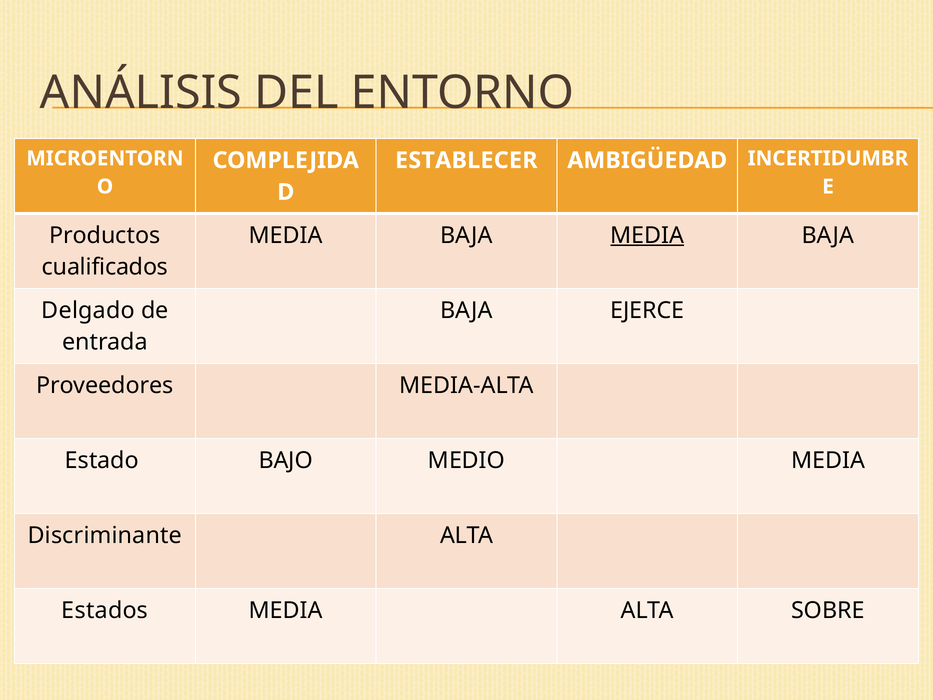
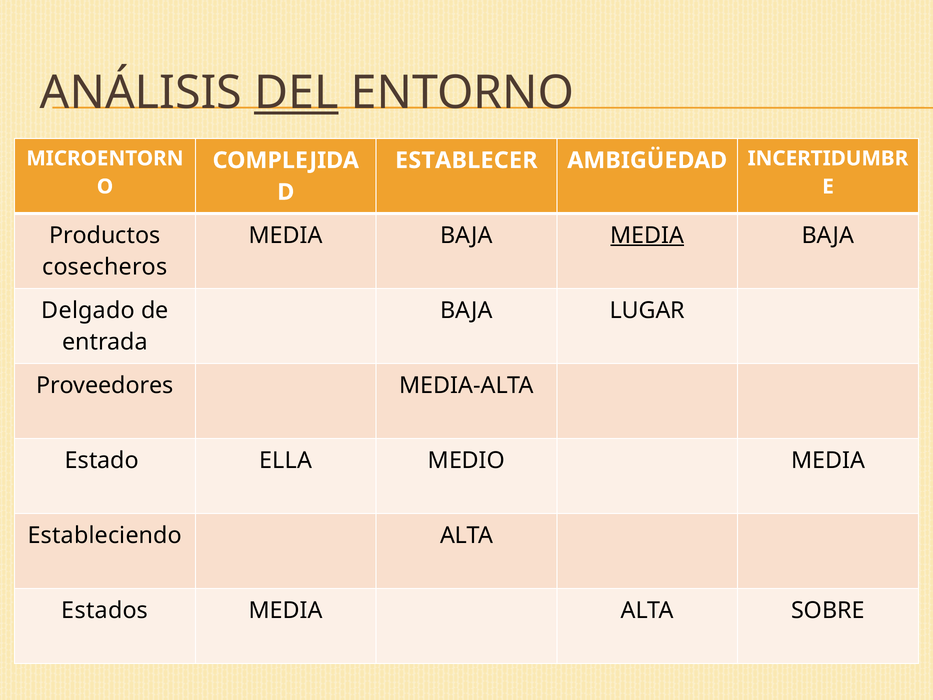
DEL underline: none -> present (296, 93)
cualificados: cualificados -> cosecheros (105, 267)
EJERCE: EJERCE -> LUGAR (647, 310)
BAJO: BAJO -> ELLA (286, 460)
Discriminante: Discriminante -> Estableciendo (105, 535)
